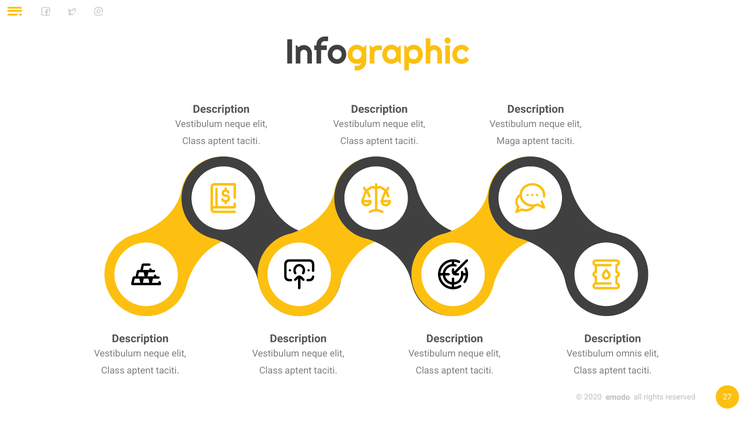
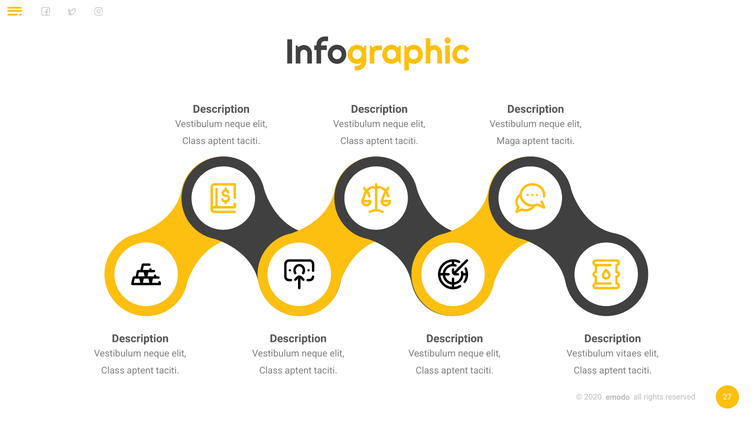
omnis: omnis -> vitaes (629, 354)
